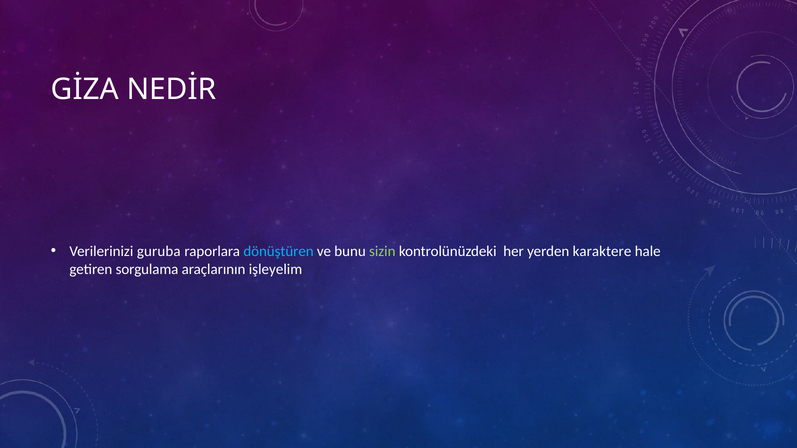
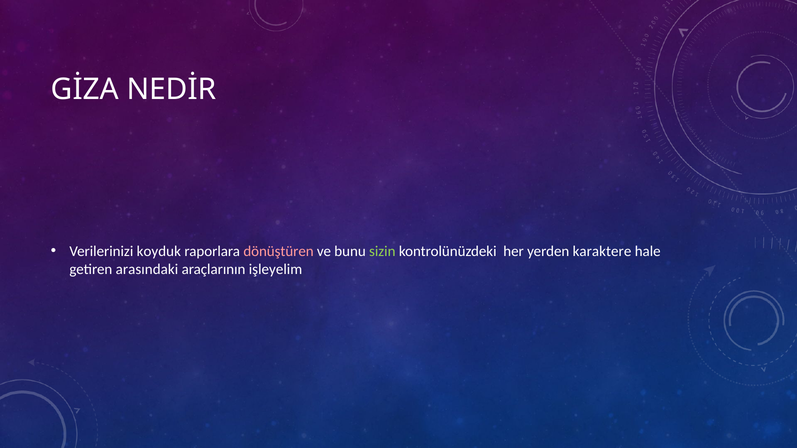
guruba: guruba -> koyduk (159, 251)
dönüştüren colour: light blue -> pink (279, 251)
sorgulama: sorgulama -> arasındaki (147, 269)
